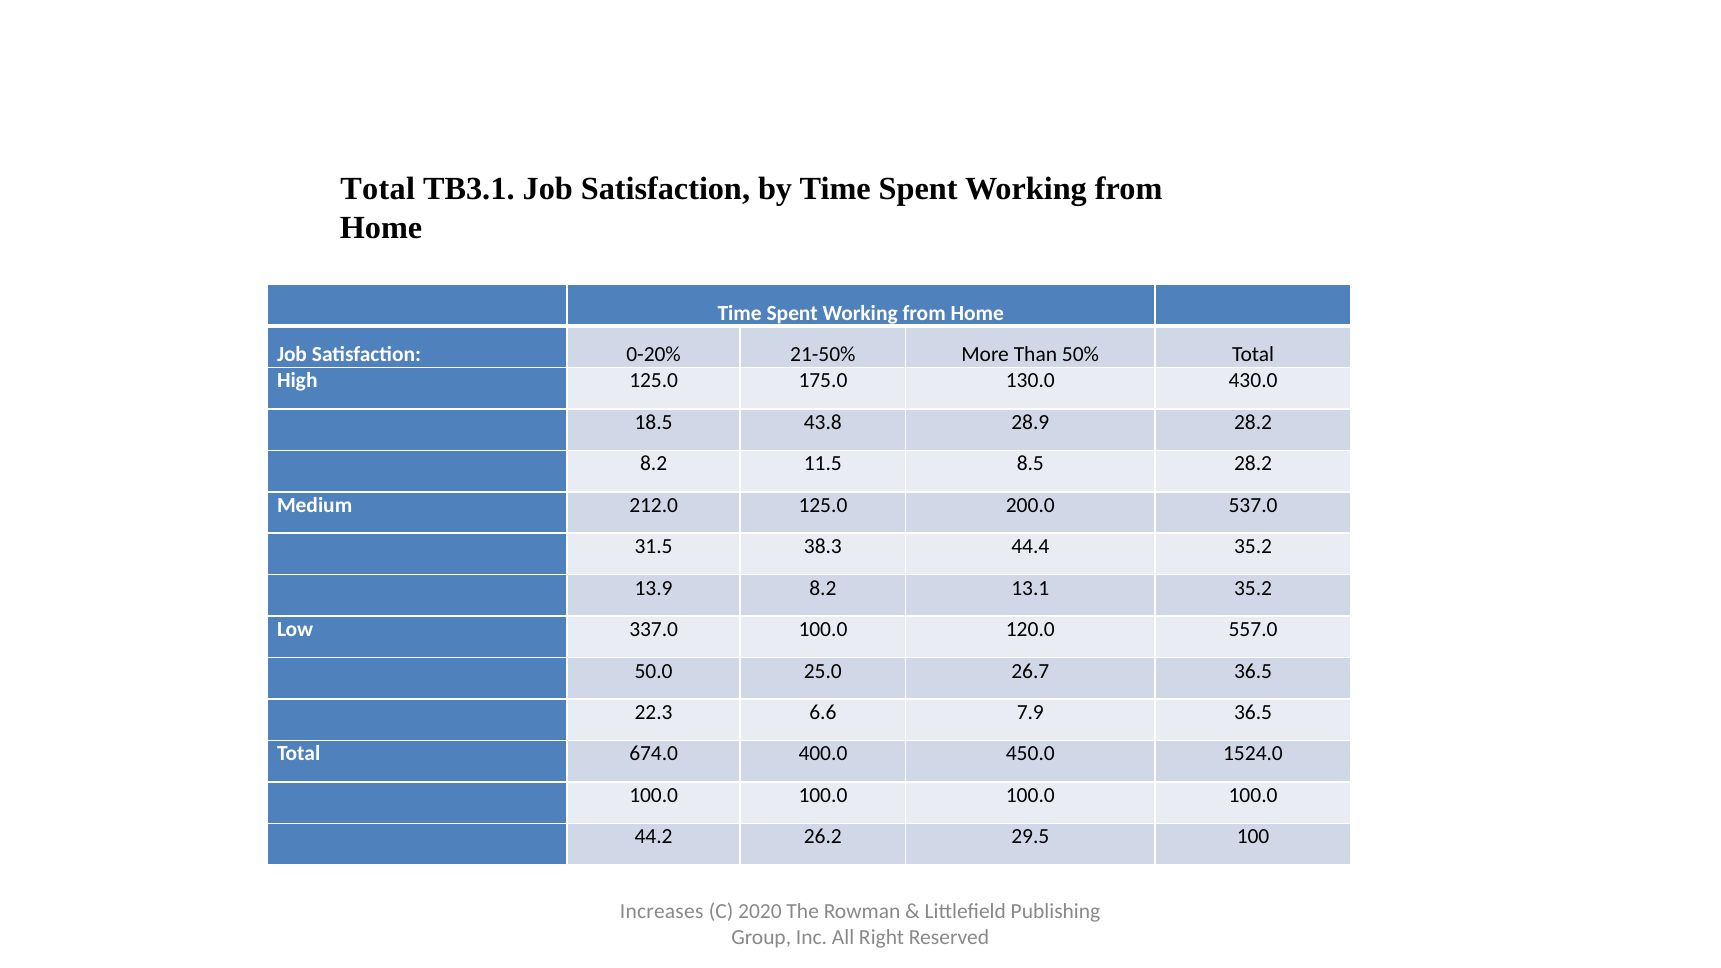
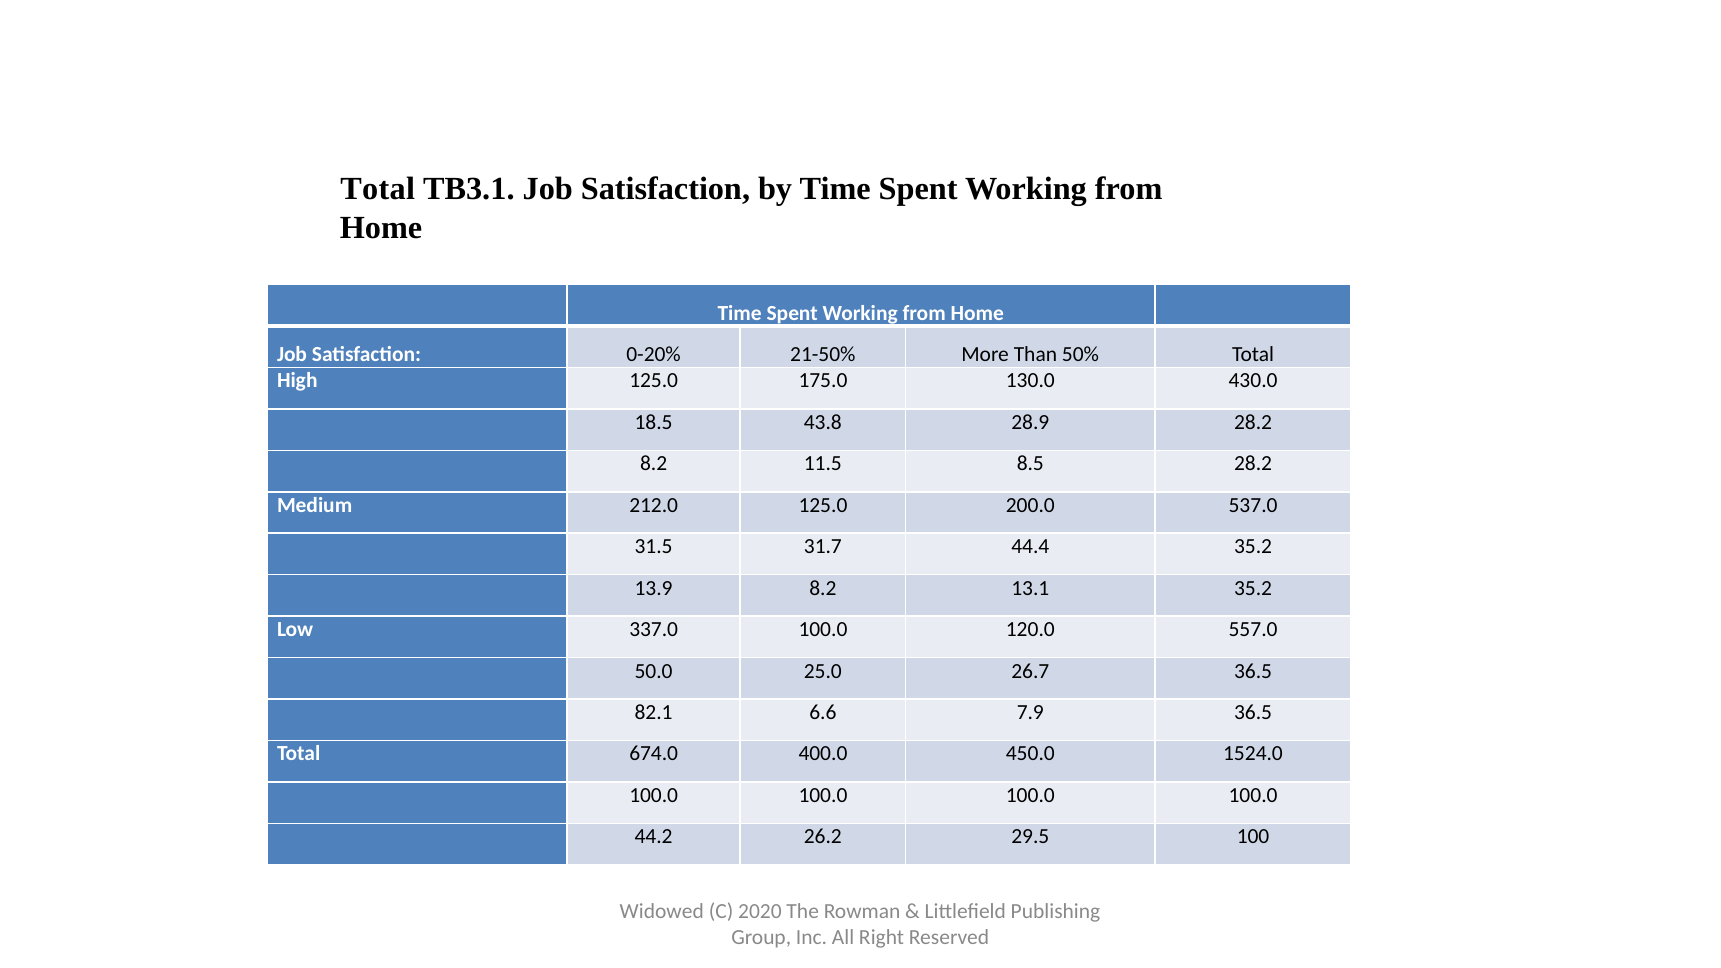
38.3: 38.3 -> 31.7 (823, 547)
22.3: 22.3 -> 82.1 (654, 712)
Increases: Increases -> Widowed (662, 912)
